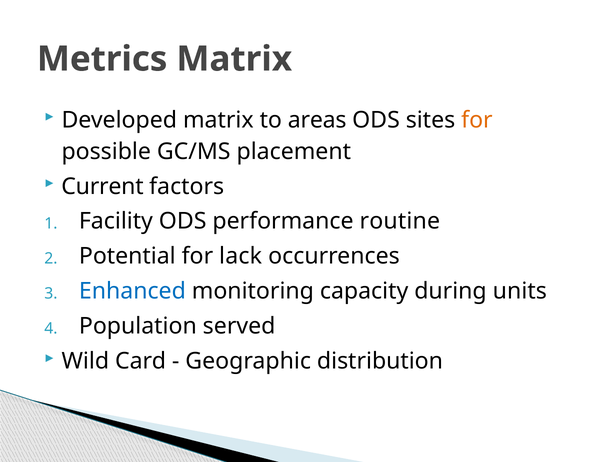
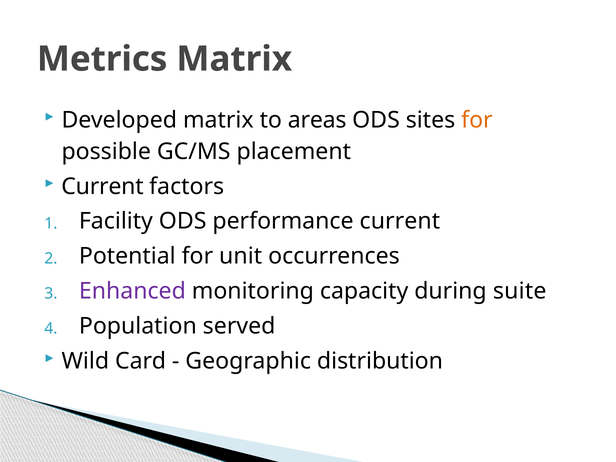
performance routine: routine -> current (400, 221)
lack: lack -> unit (241, 256)
Enhanced colour: blue -> purple (132, 291)
units: units -> suite (520, 291)
